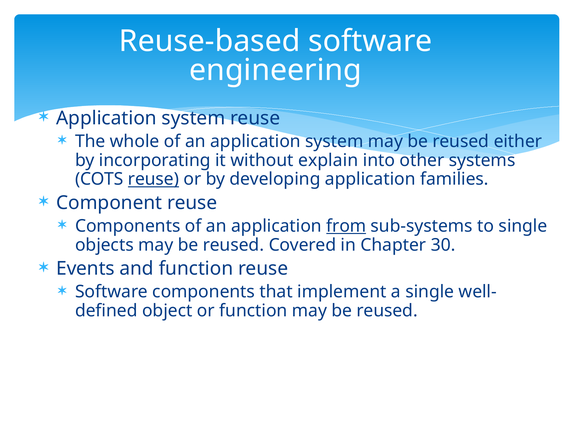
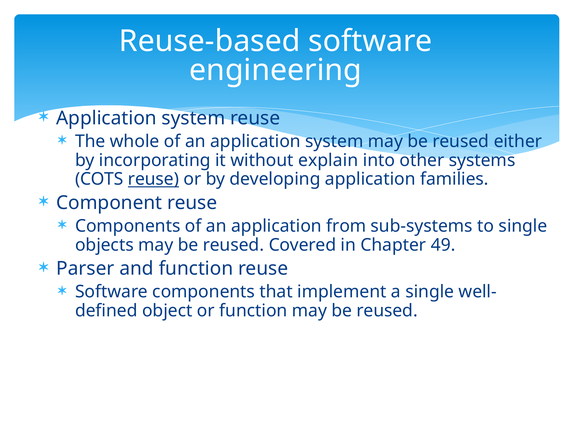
from underline: present -> none (346, 226)
30: 30 -> 49 (443, 245)
Events: Events -> Parser (85, 268)
